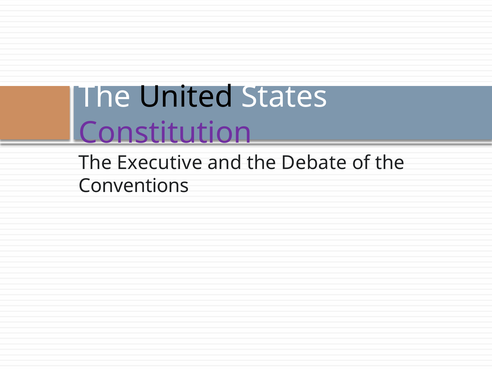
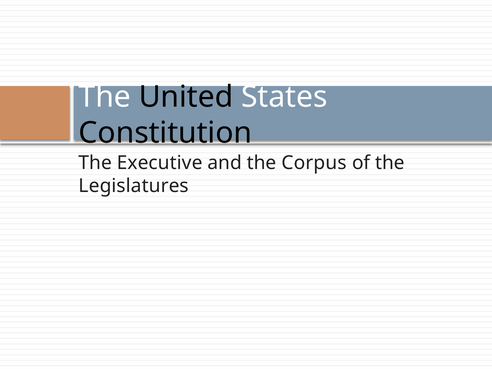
Constitution colour: purple -> black (165, 133)
Debate: Debate -> Corpus (314, 163)
Conventions: Conventions -> Legislatures (134, 186)
